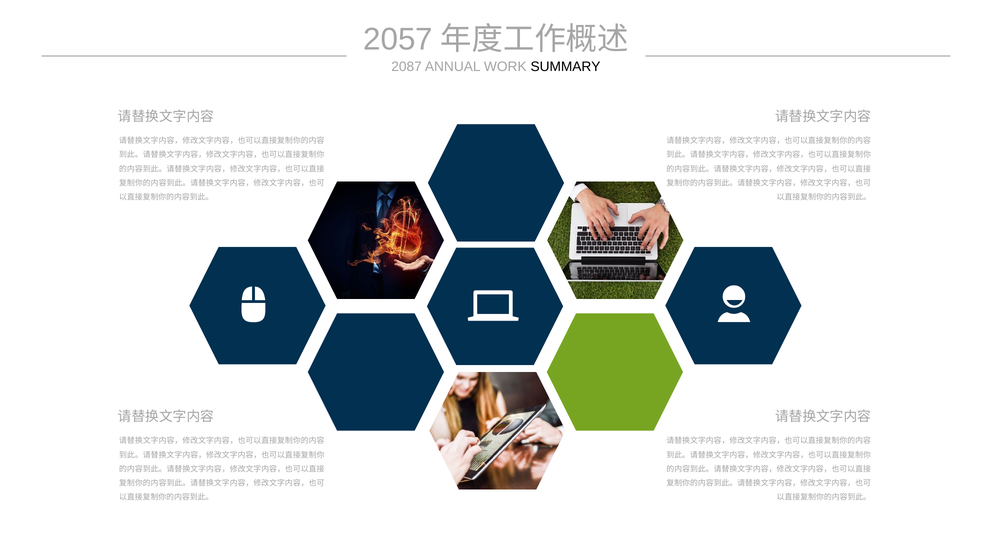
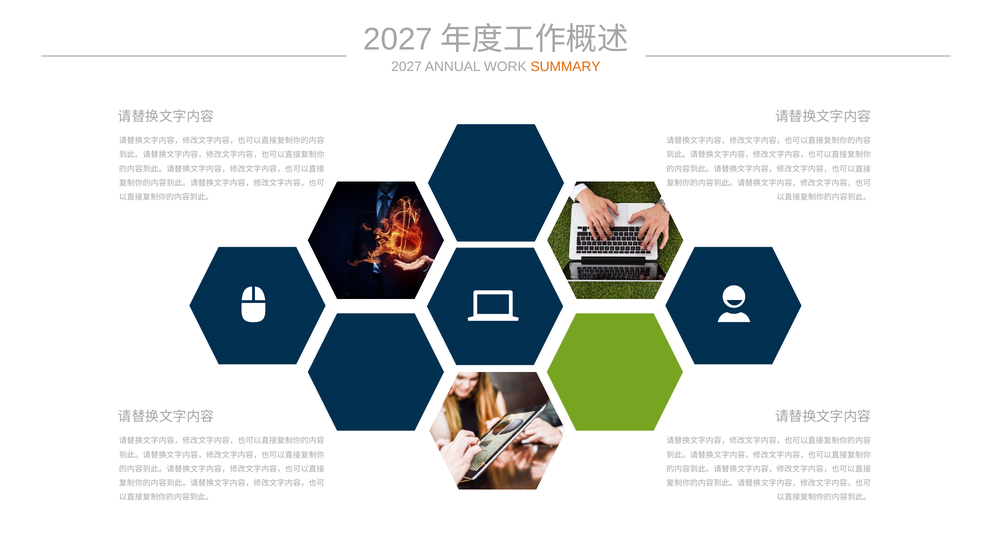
2057: 2057 -> 2027 (398, 39)
2087: 2087 -> 2027 (407, 67)
SUMMARY colour: black -> orange (566, 67)
